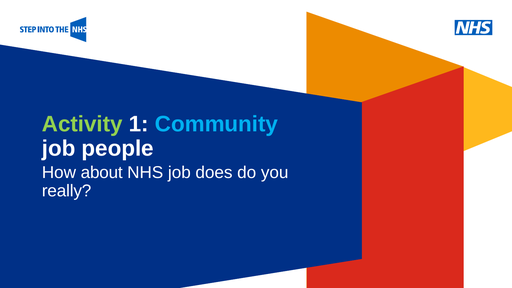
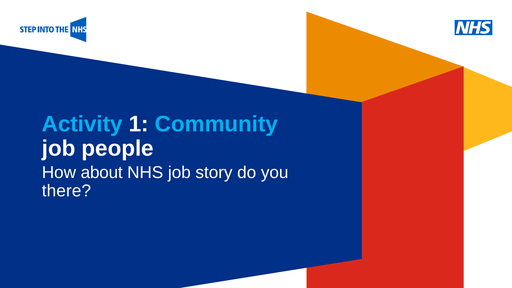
Activity colour: light green -> light blue (82, 124)
does: does -> story (214, 172)
really: really -> there (66, 191)
